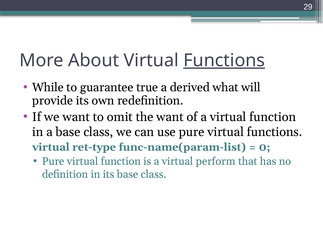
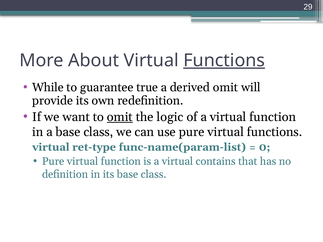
derived what: what -> omit (226, 88)
omit underline: none -> present (120, 117)
the want: want -> logic (170, 117)
perform: perform -> contains (216, 162)
